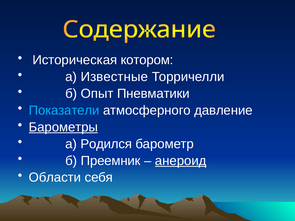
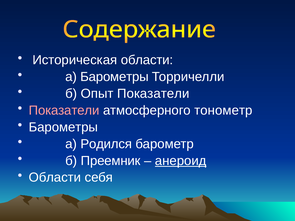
Историческая котором: котором -> области (147, 60)
а Известные: Известные -> Барометры (114, 77)
Опыт Пневматики: Пневматики -> Показатели (153, 94)
Показатели colour: light blue -> pink (64, 110)
давление: давление -> тонометр (223, 110)
Барометры underline: present -> none (63, 127)
